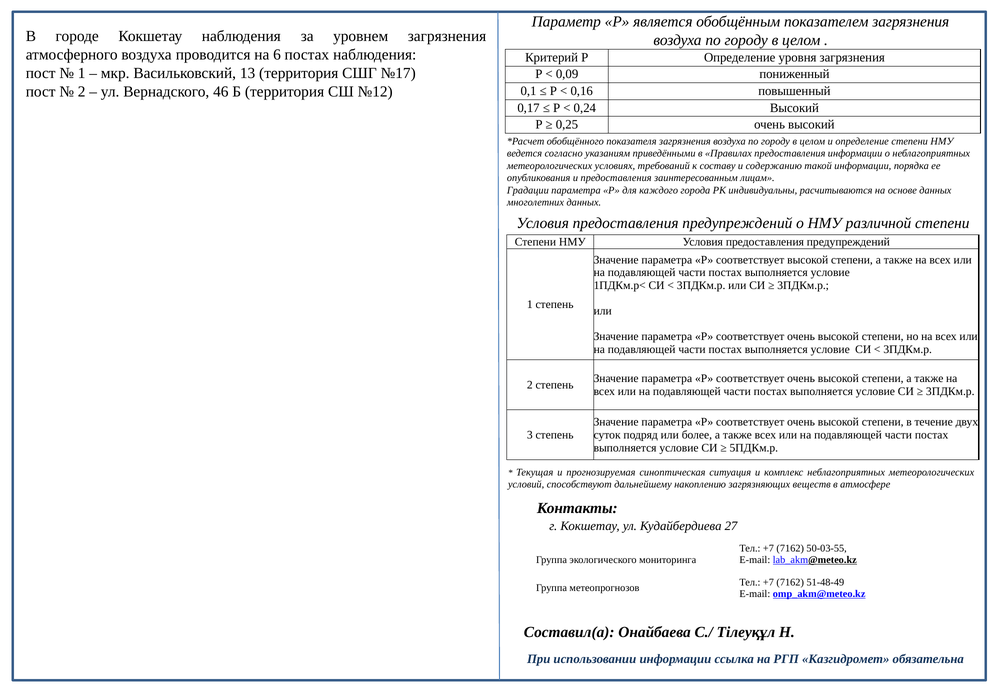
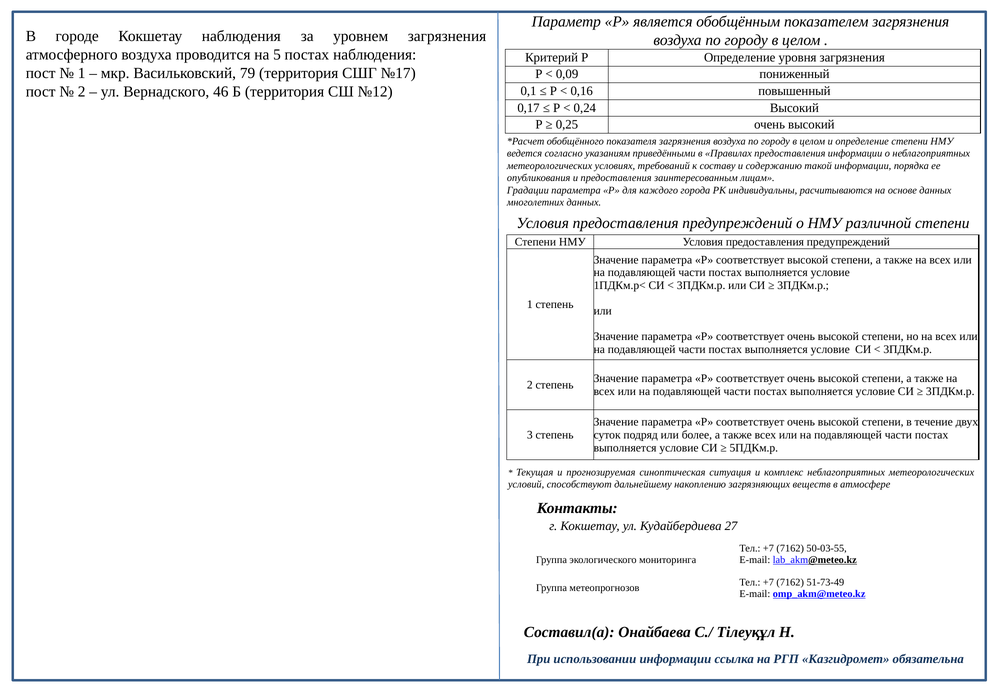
6: 6 -> 5 (277, 55)
13: 13 -> 79 (248, 73)
51-48-49: 51-48-49 -> 51-73-49 (825, 582)
